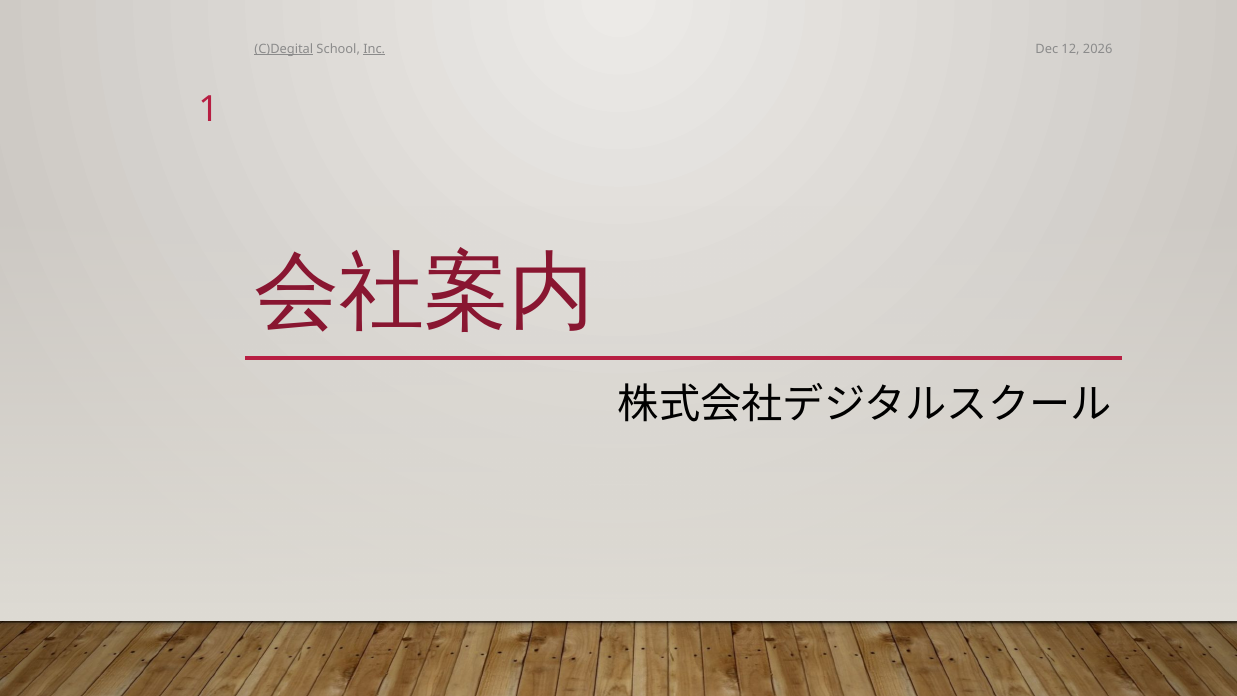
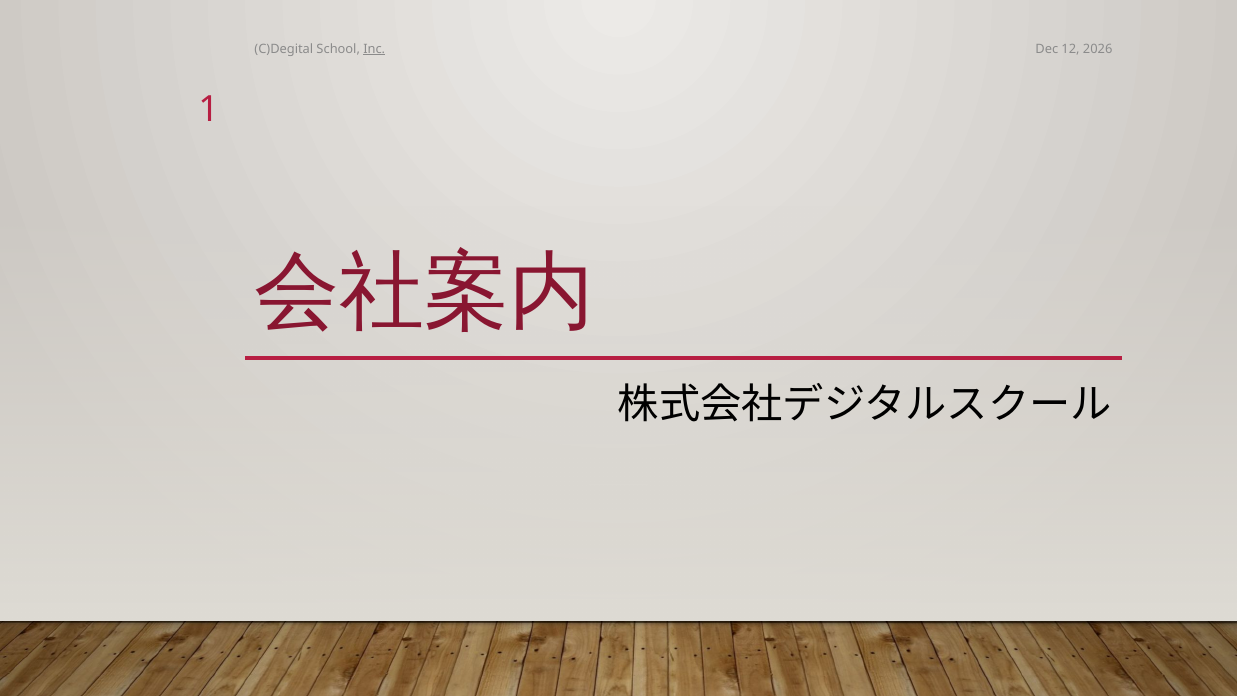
C)Degital underline: present -> none (284, 49)
